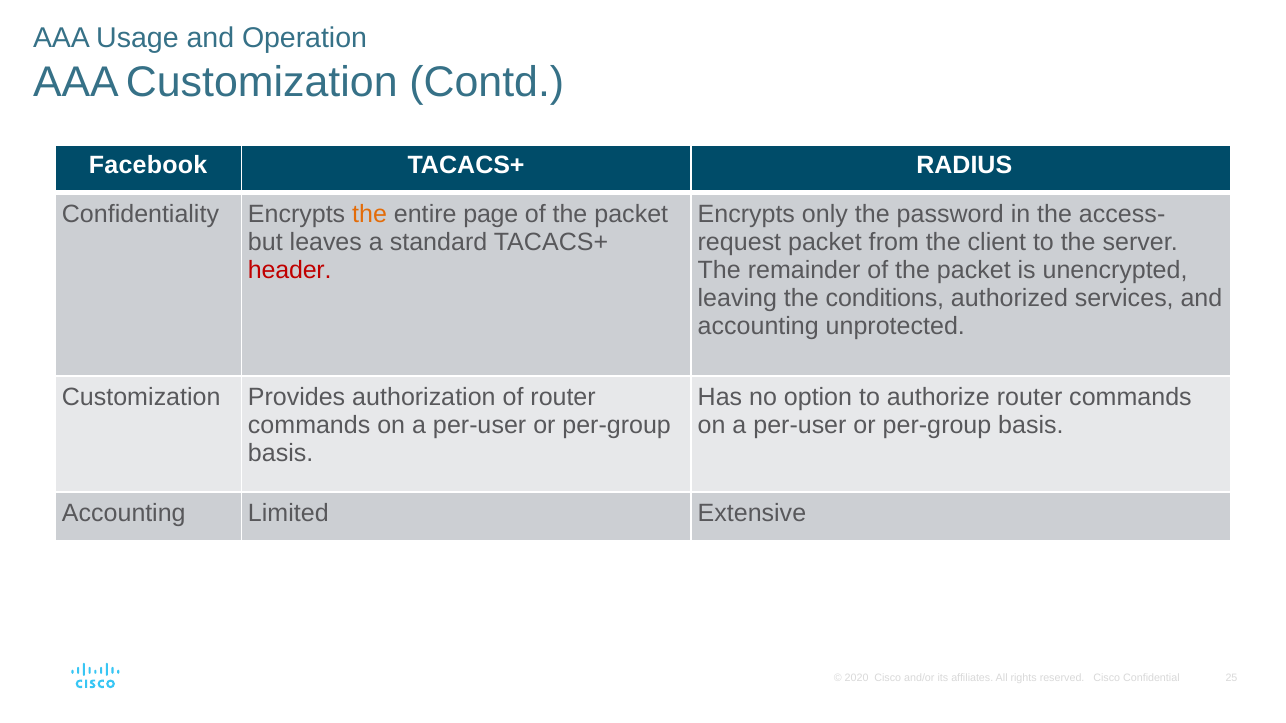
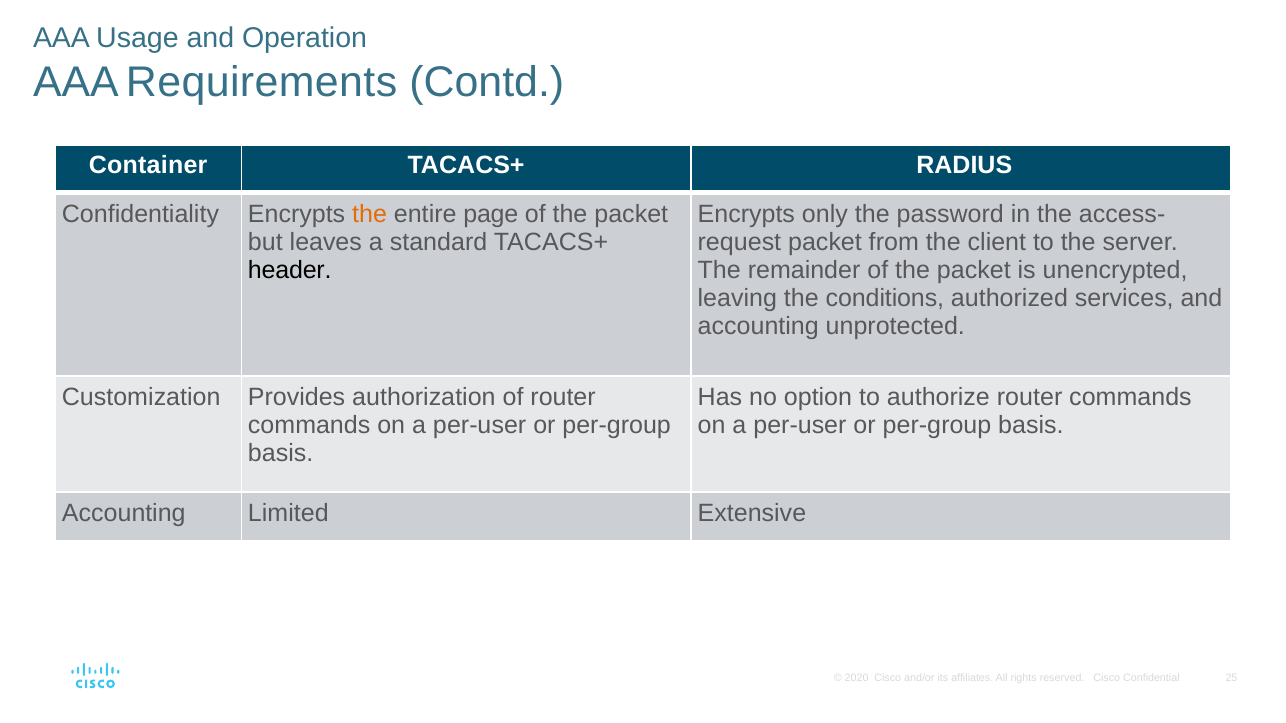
AAA Customization: Customization -> Requirements (262, 82)
Facebook: Facebook -> Container (148, 166)
header colour: red -> black (290, 270)
